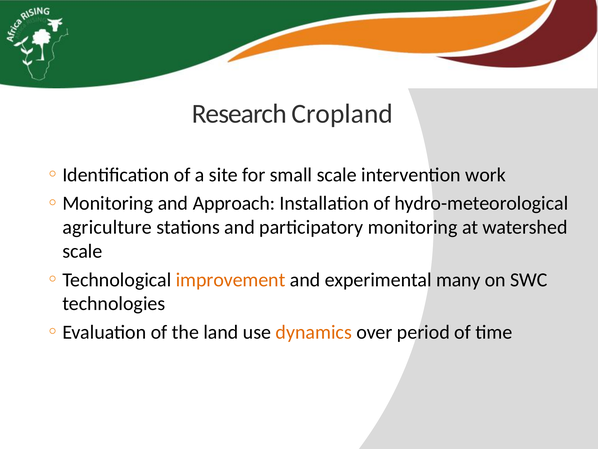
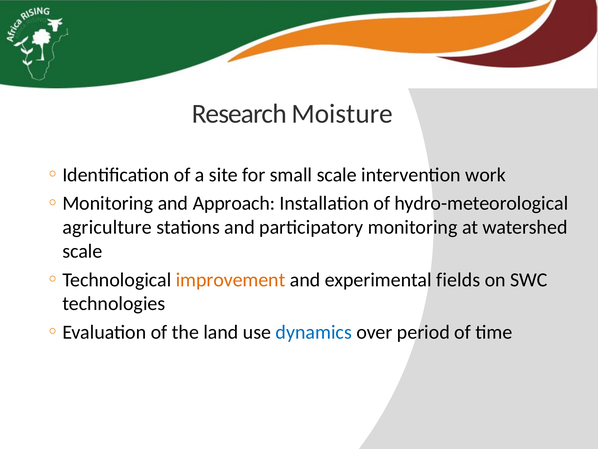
Cropland: Cropland -> Moisture (342, 114)
many: many -> fields (458, 279)
dynamics colour: orange -> blue (314, 332)
